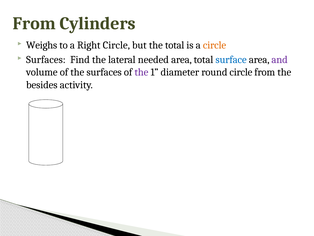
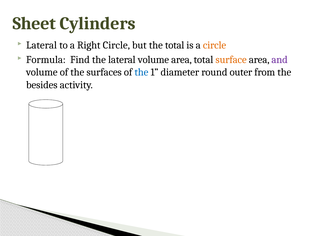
From: From -> Sheet (34, 23)
Weighs: Weighs -> Lateral (42, 45)
Surfaces: Surfaces -> Formula (46, 59)
lateral needed: needed -> volume (153, 59)
surface colour: blue -> orange (231, 59)
the colour: purple -> blue (141, 72)
round circle: circle -> outer (241, 72)
